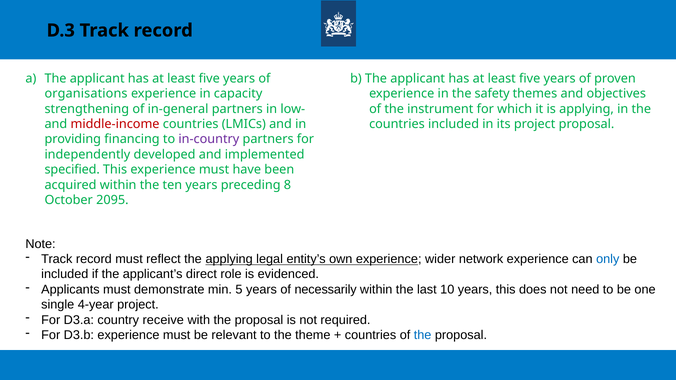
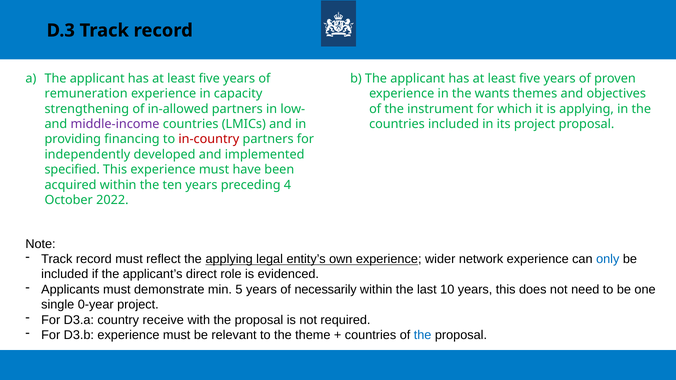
organisations: organisations -> remuneration (86, 94)
safety: safety -> wants (492, 94)
in-general: in-general -> in-allowed (178, 109)
middle-income colour: red -> purple (115, 124)
in-country colour: purple -> red (209, 139)
8: 8 -> 4 (287, 185)
2095: 2095 -> 2022 (112, 200)
4-year: 4-year -> 0-year (96, 305)
